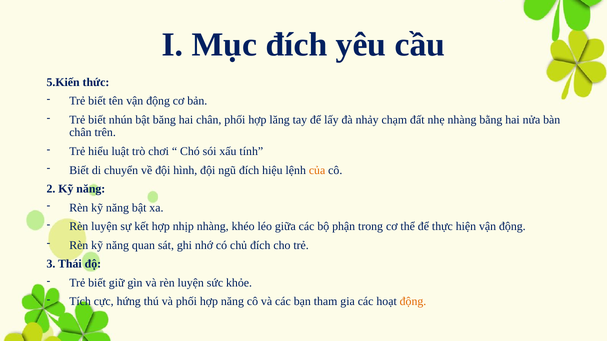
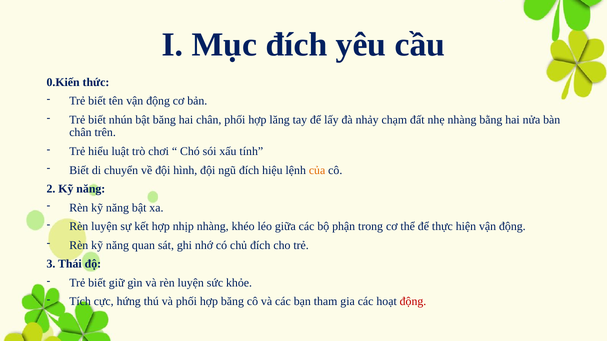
5.Kiến: 5.Kiến -> 0.Kiến (63, 82)
hợp năng: năng -> băng (232, 302)
động colour: orange -> red (413, 302)
